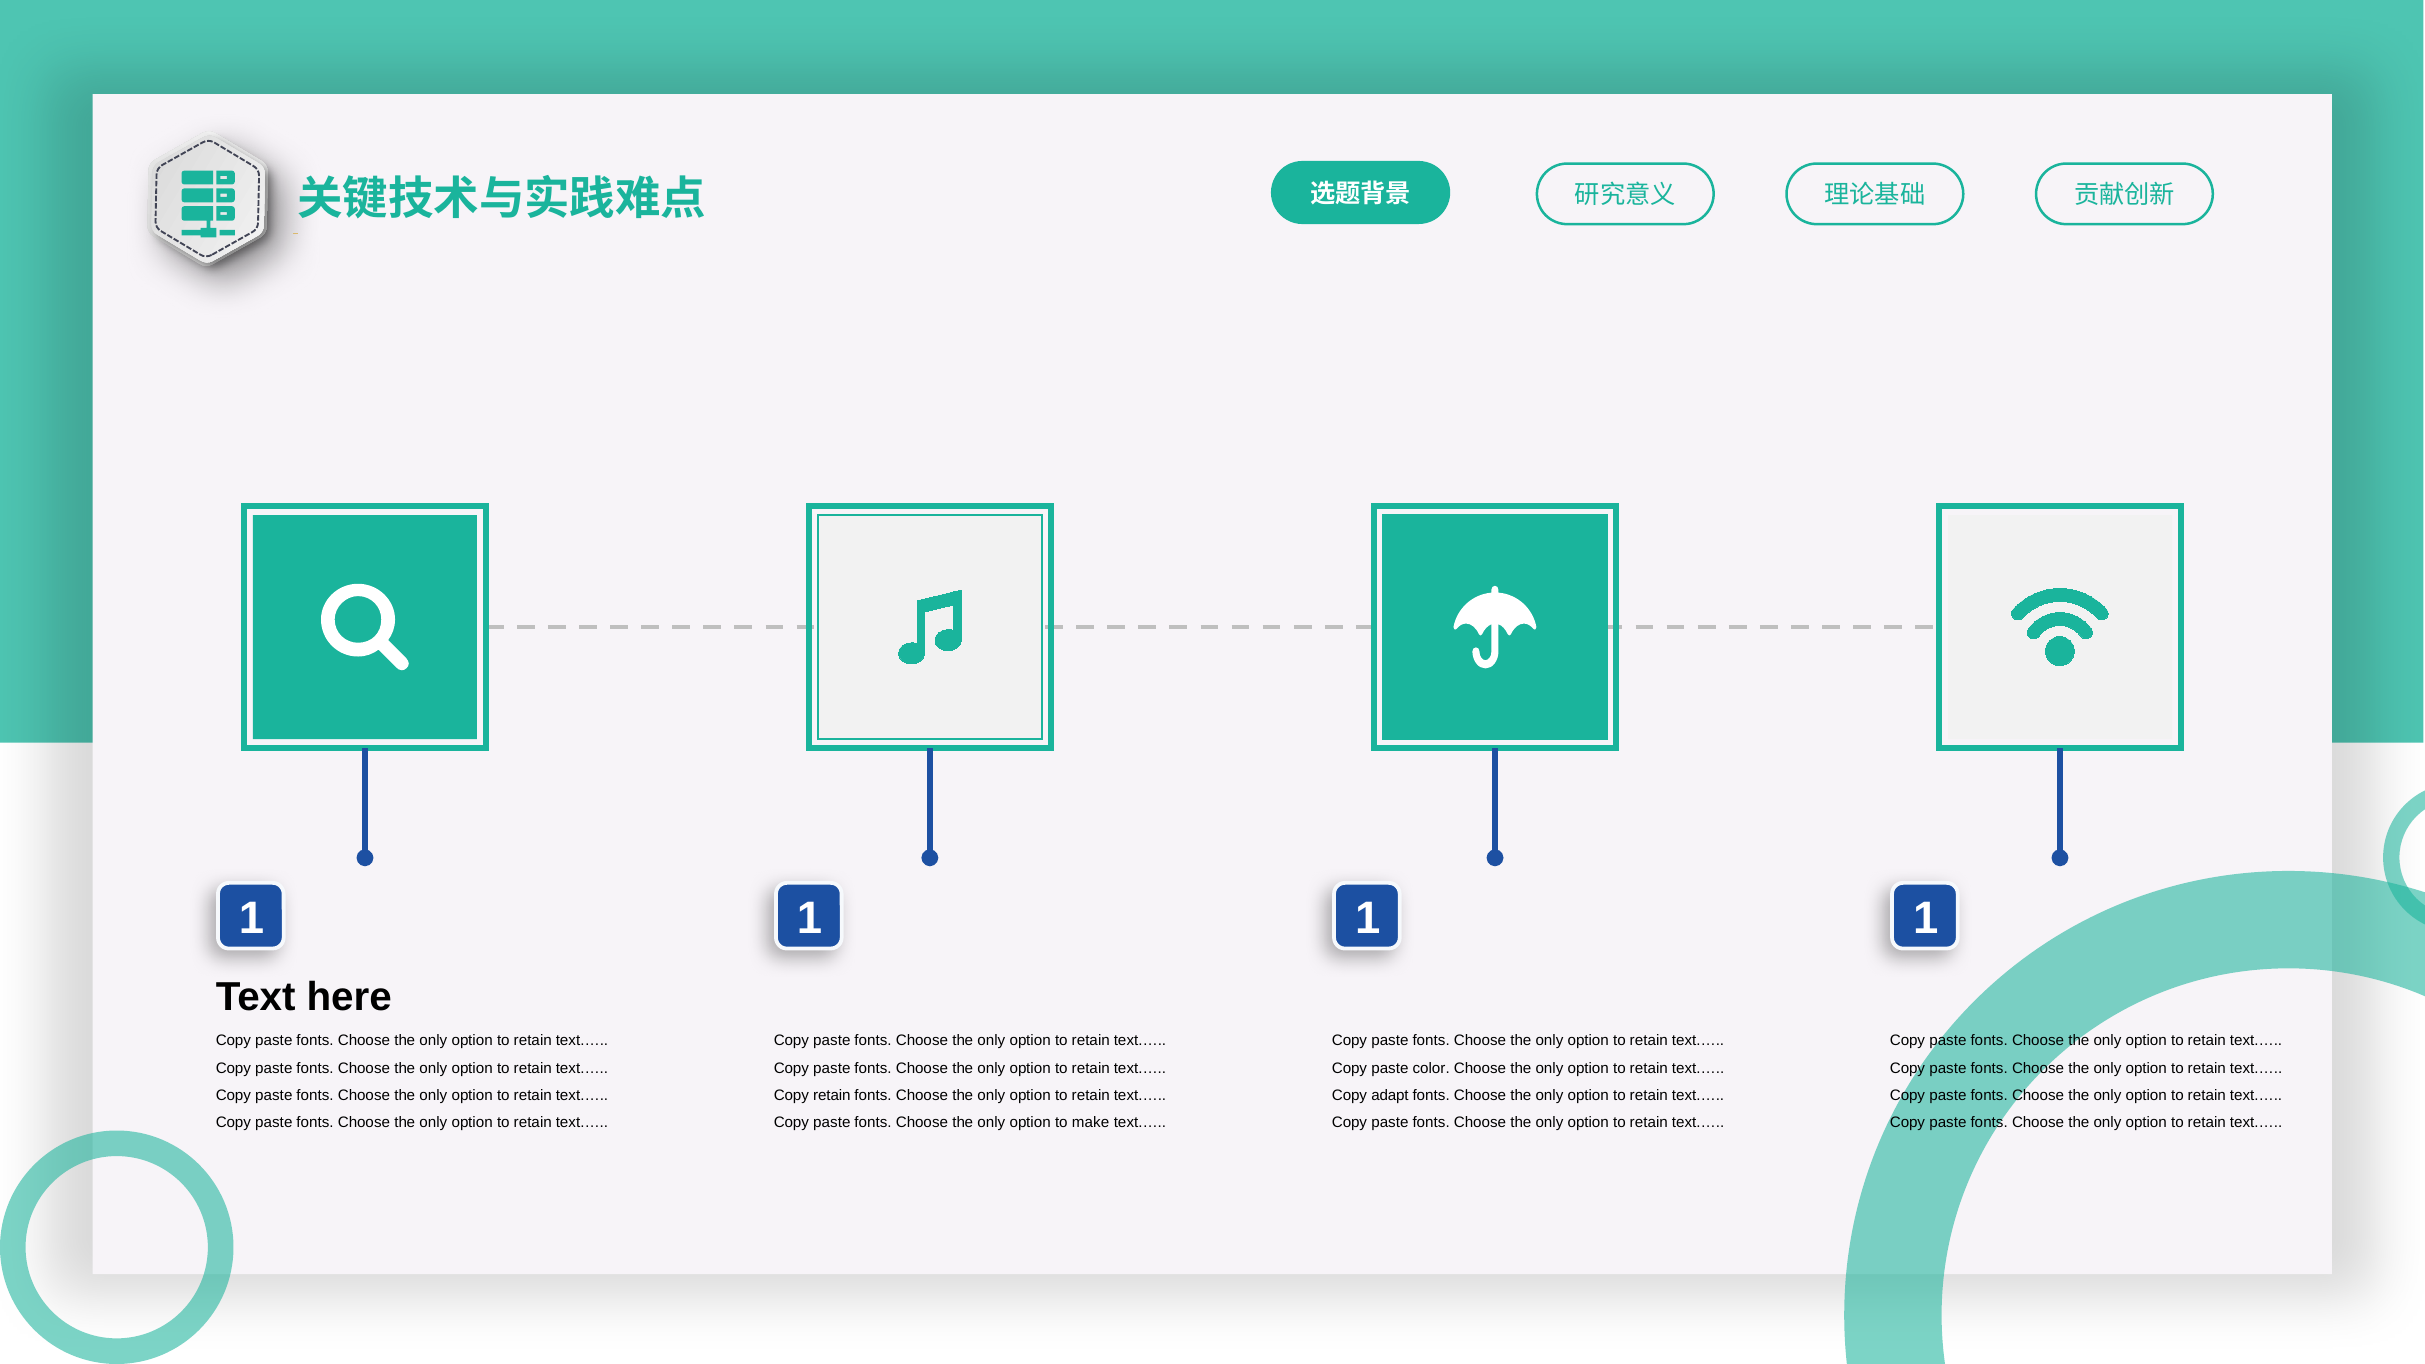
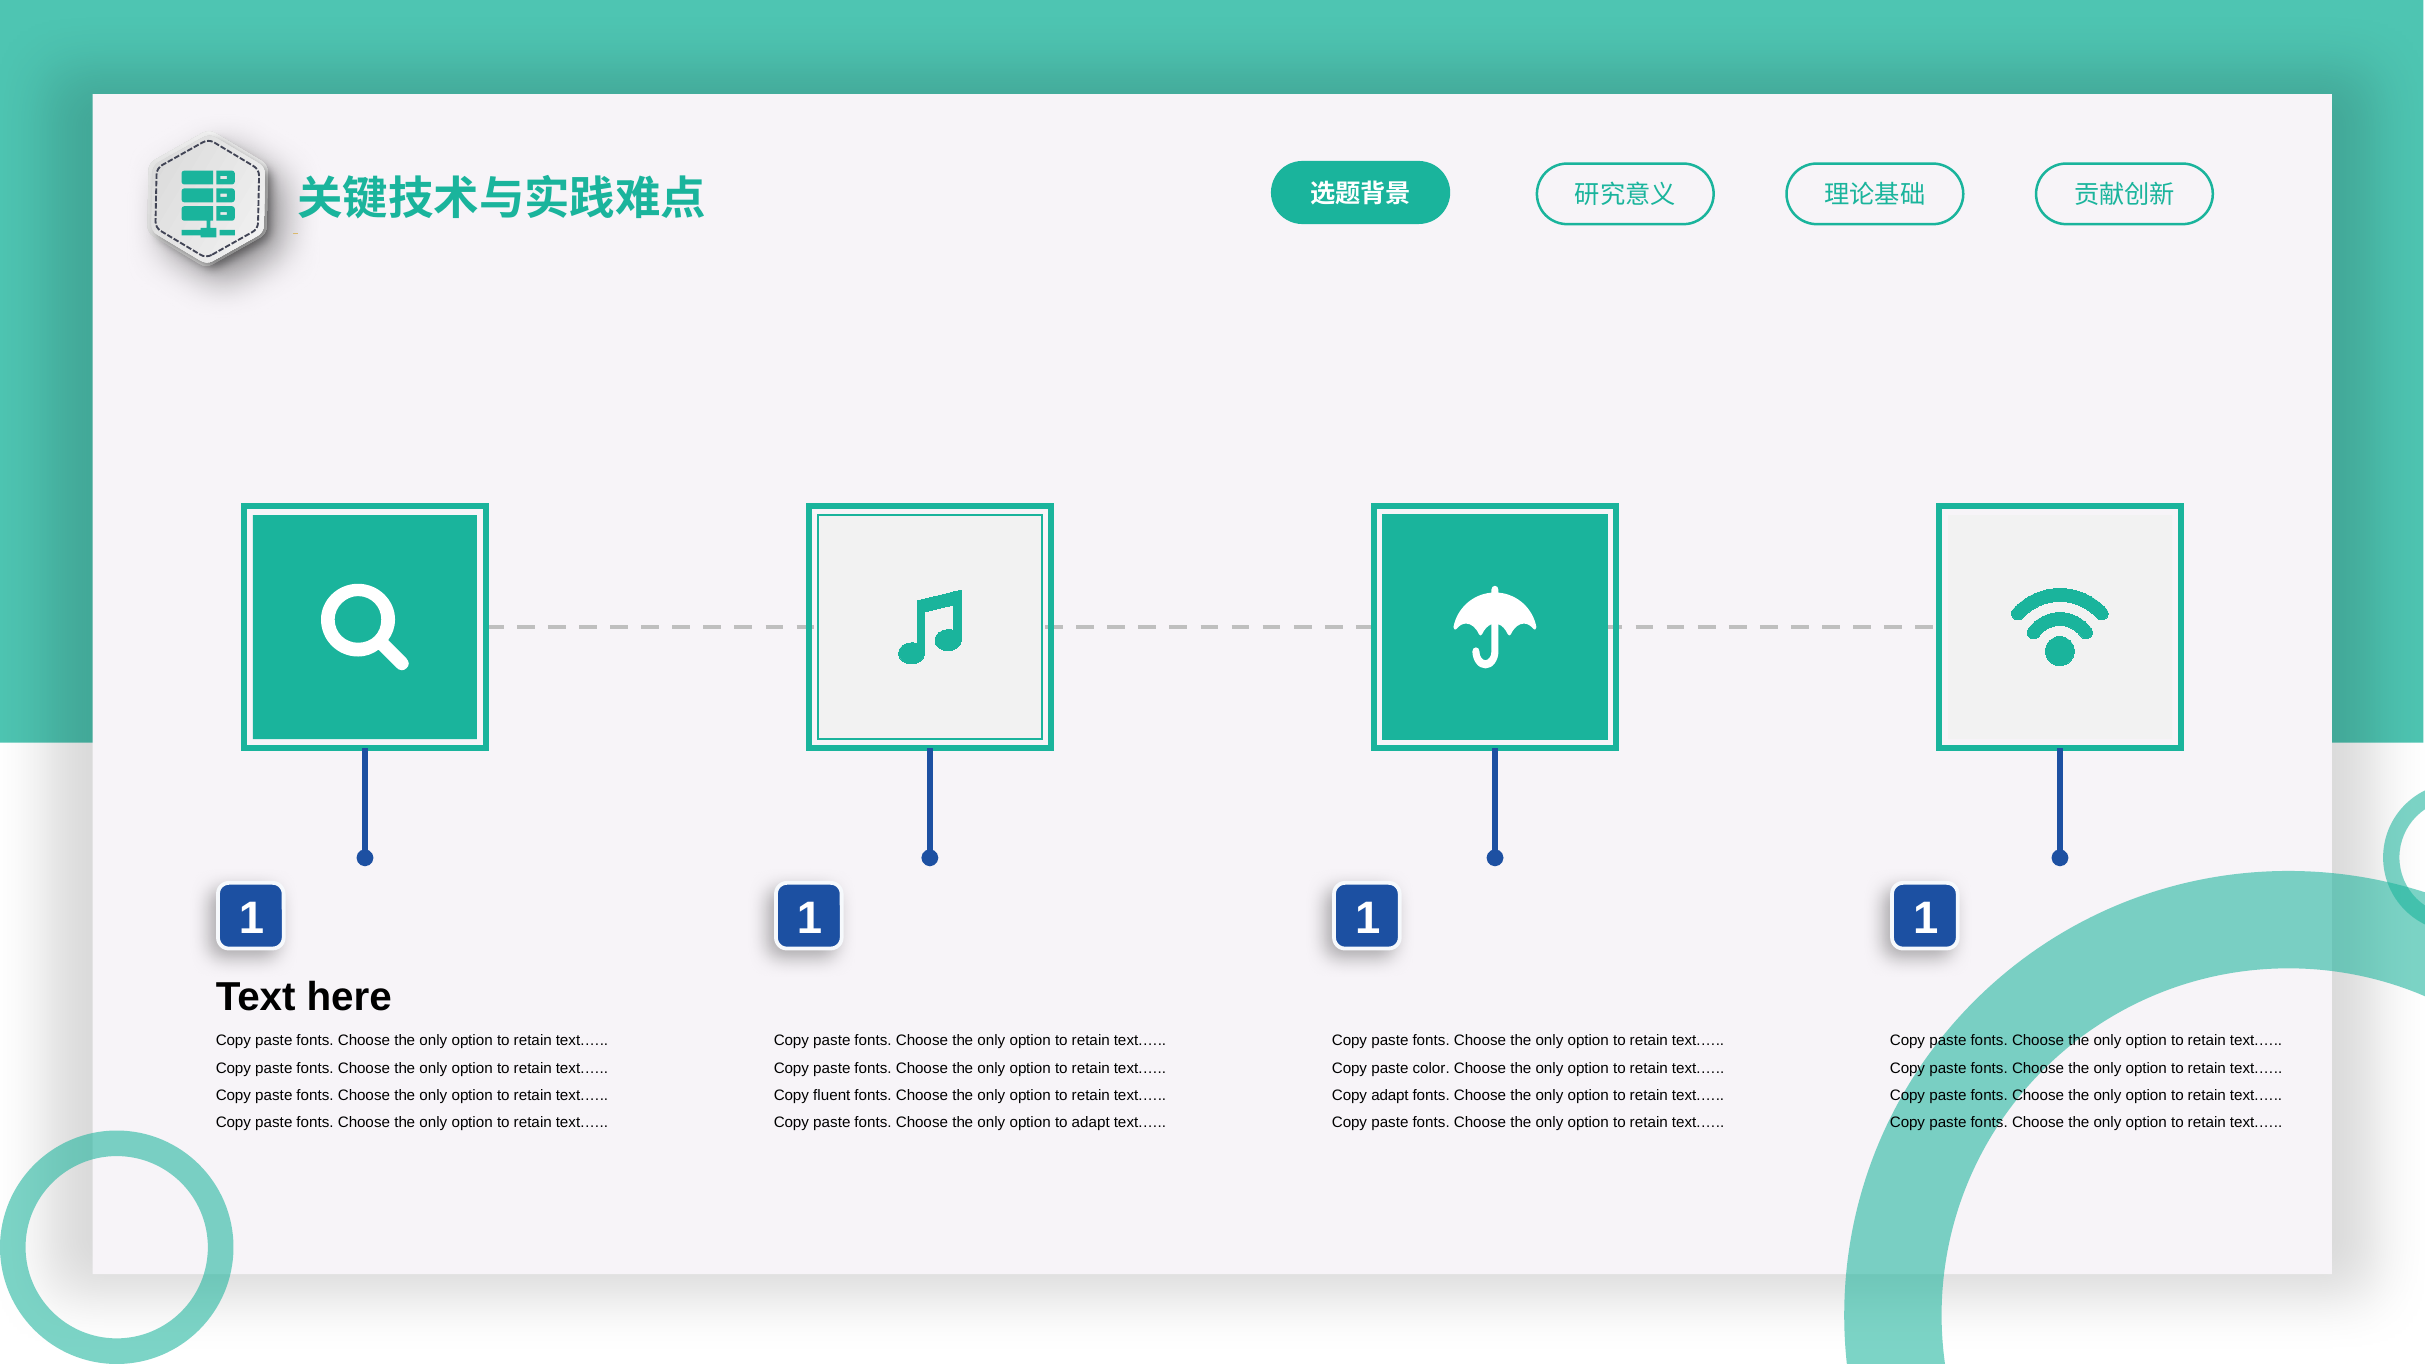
Copy retain: retain -> fluent (832, 1096)
to make: make -> adapt (1091, 1123)
